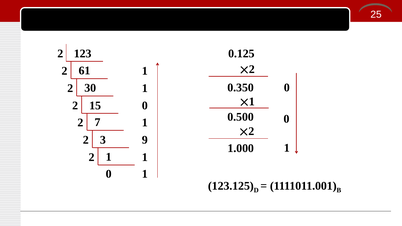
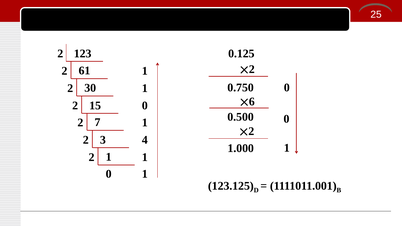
0.350: 0.350 -> 0.750 (241, 88)
1: 1 -> 6 (252, 102)
9: 9 -> 4 (145, 140)
